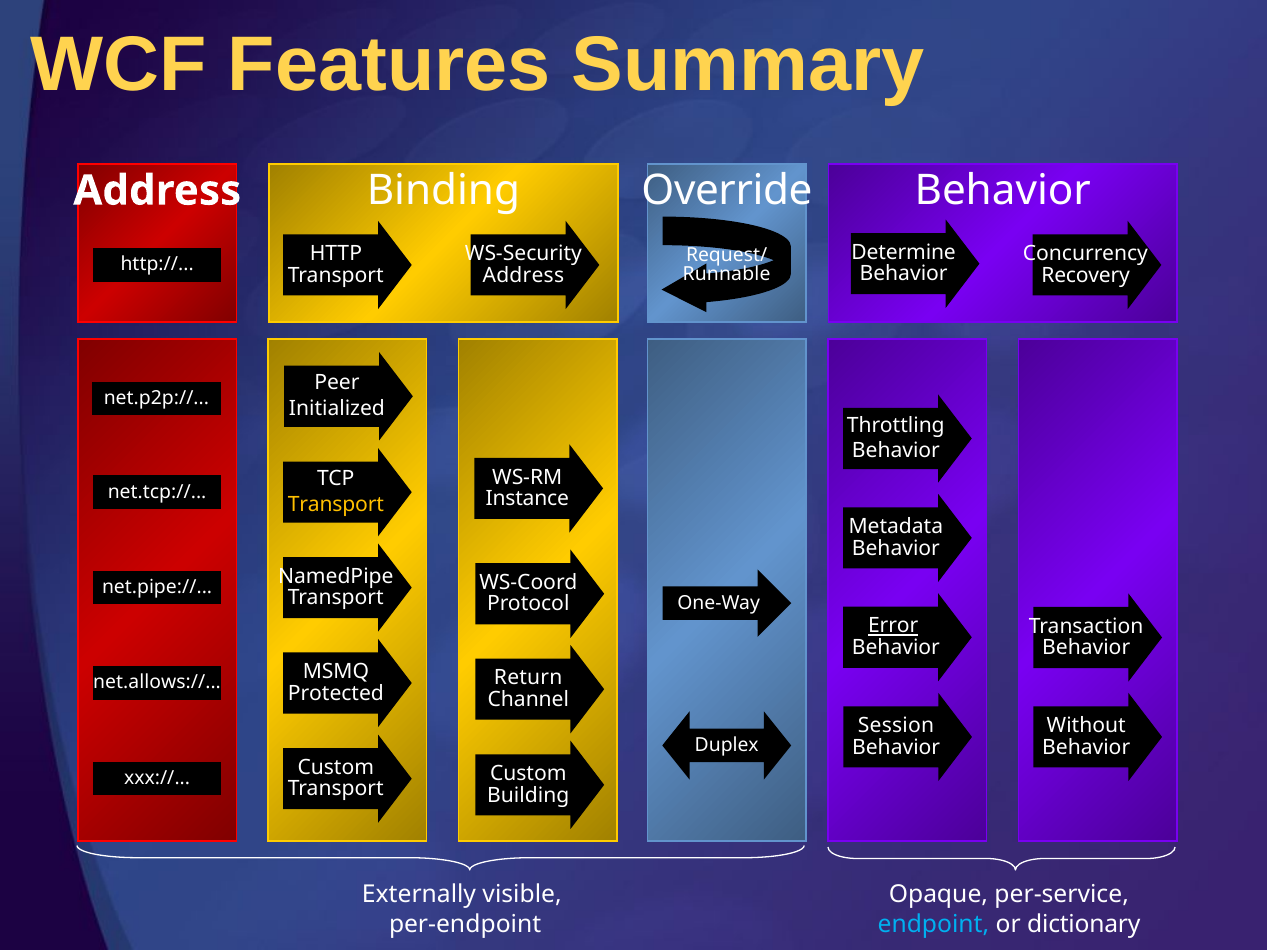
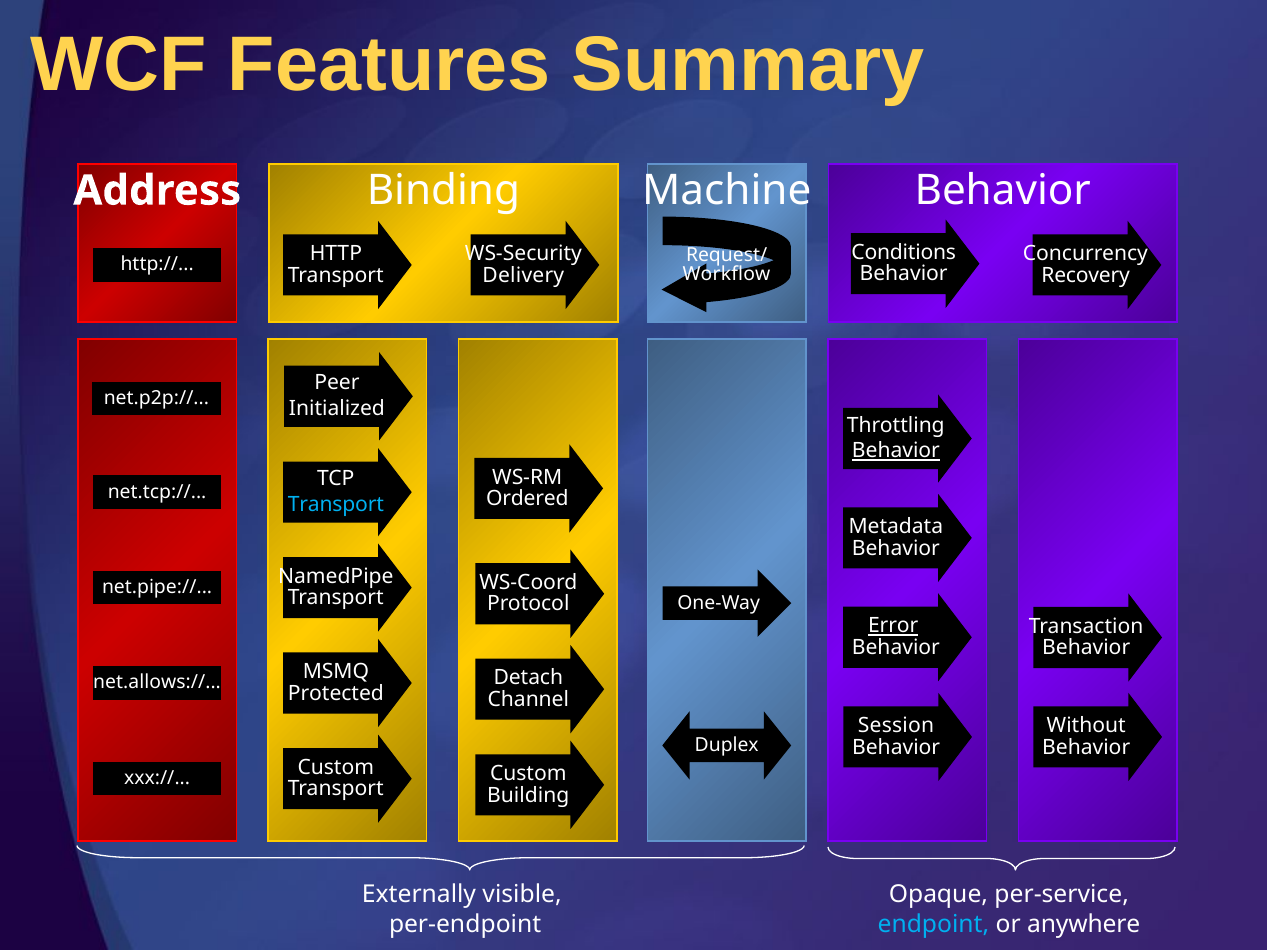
Override: Override -> Machine (727, 191)
Determine: Determine -> Conditions (904, 252)
Runnable: Runnable -> Workflow (726, 274)
Address: Address -> Delivery (523, 275)
Behavior underline: none -> present (896, 451)
Instance: Instance -> Ordered (527, 499)
Transport colour: yellow -> light blue (336, 505)
Return: Return -> Detach (528, 678)
dictionary: dictionary -> anywhere (1084, 925)
